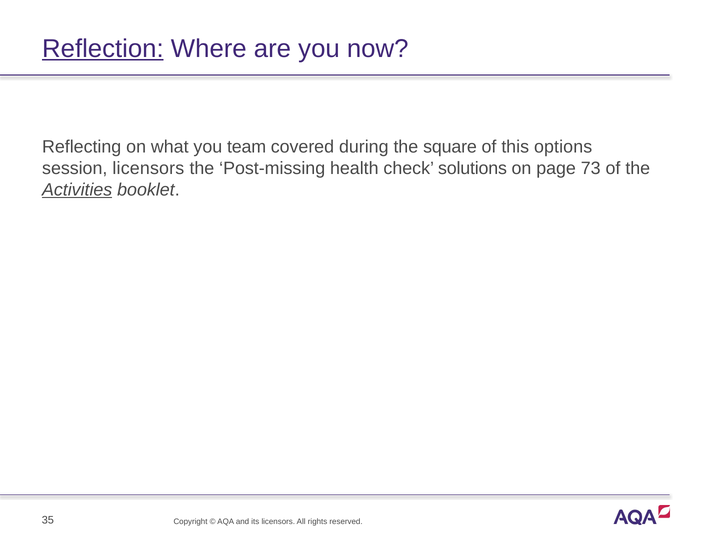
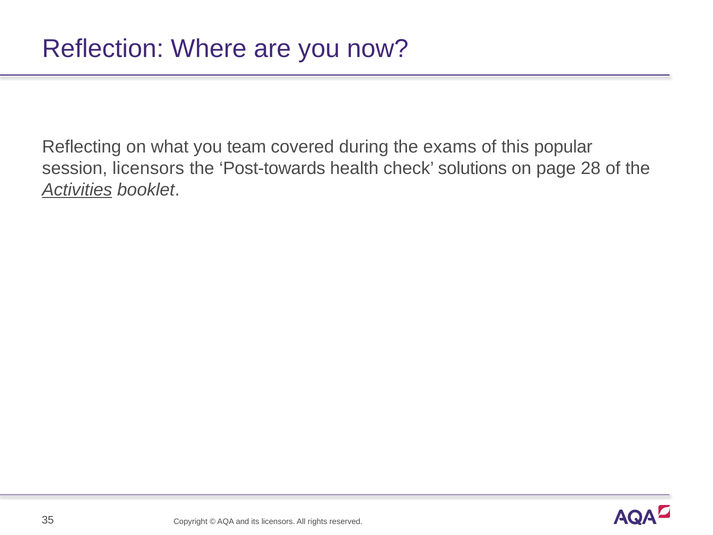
Reflection underline: present -> none (103, 48)
square: square -> exams (450, 147)
options: options -> popular (563, 147)
Post-missing: Post-missing -> Post-towards (272, 168)
73: 73 -> 28 (591, 168)
